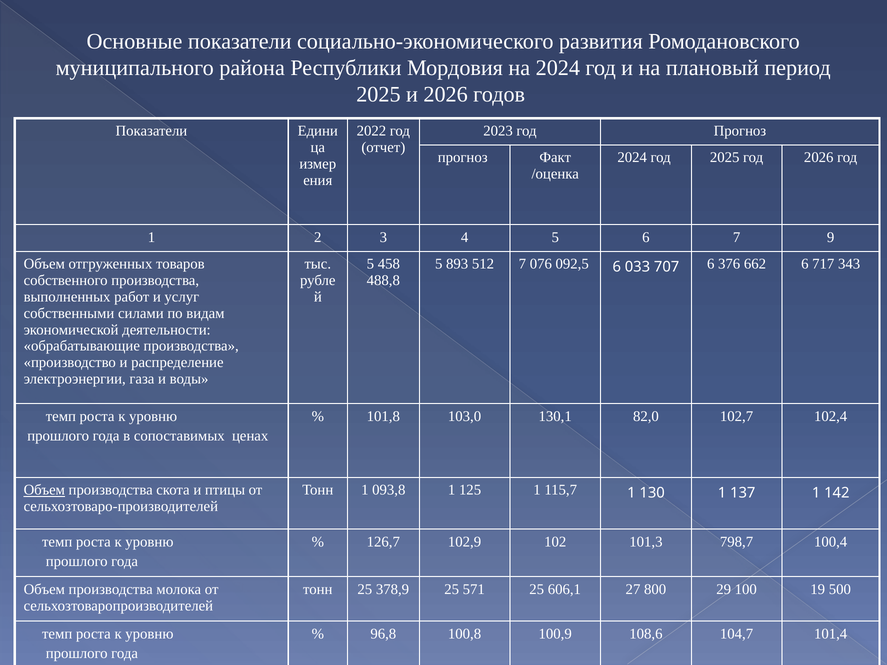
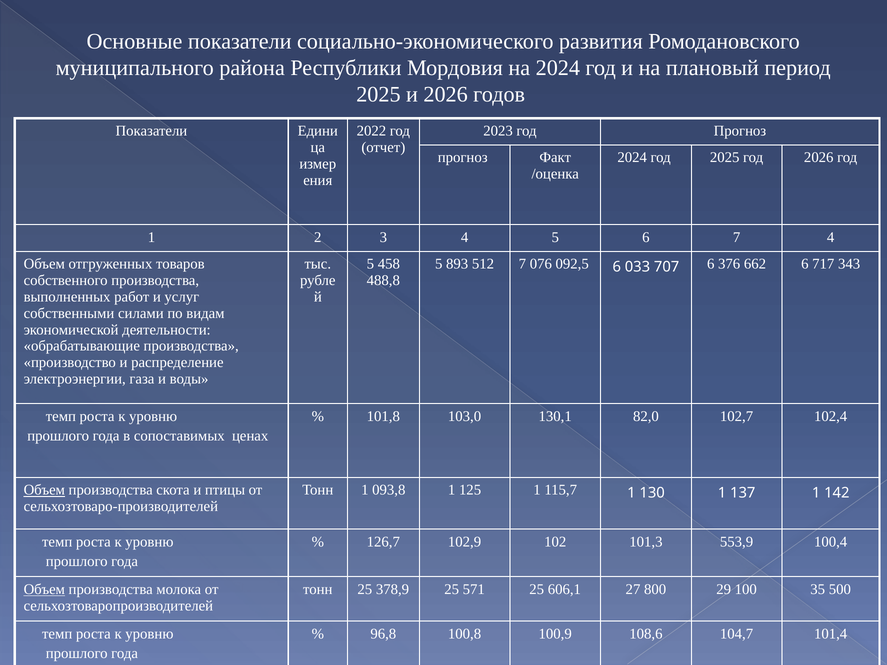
7 9: 9 -> 4 (831, 238)
798,7: 798,7 -> 553,9 (737, 542)
Объем underline: none -> present (44, 590)
19: 19 -> 35 (818, 590)
